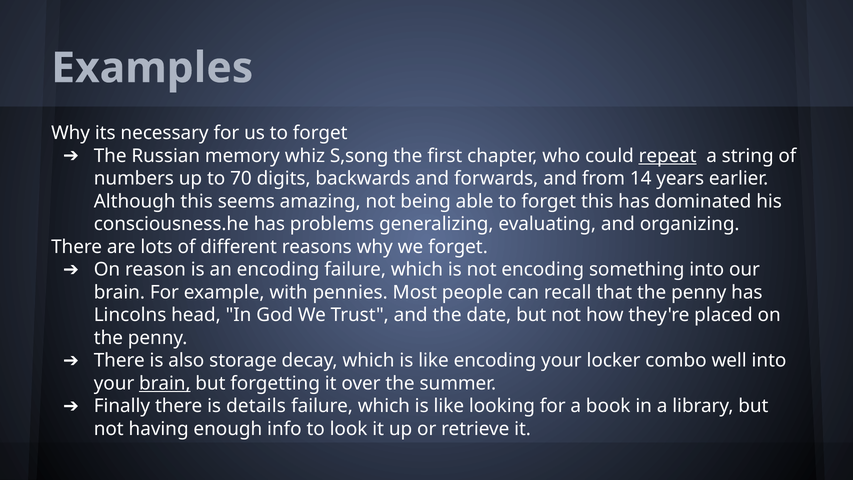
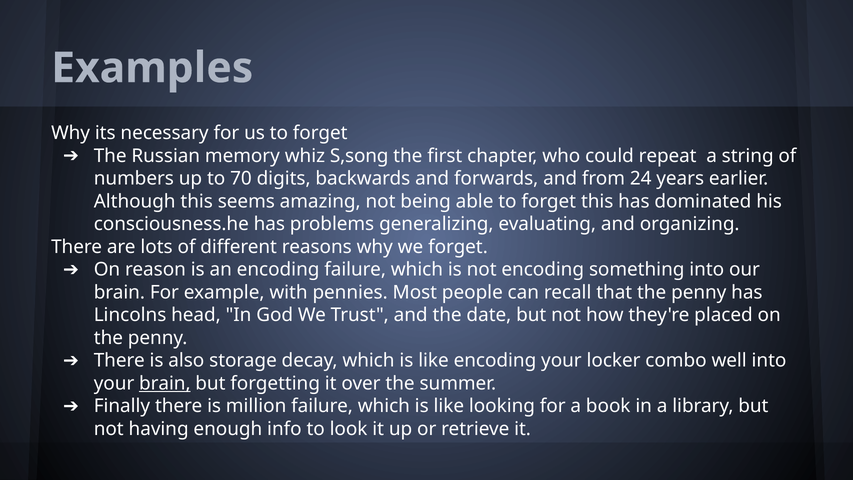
repeat underline: present -> none (668, 156)
14: 14 -> 24 (641, 179)
details: details -> million (256, 406)
